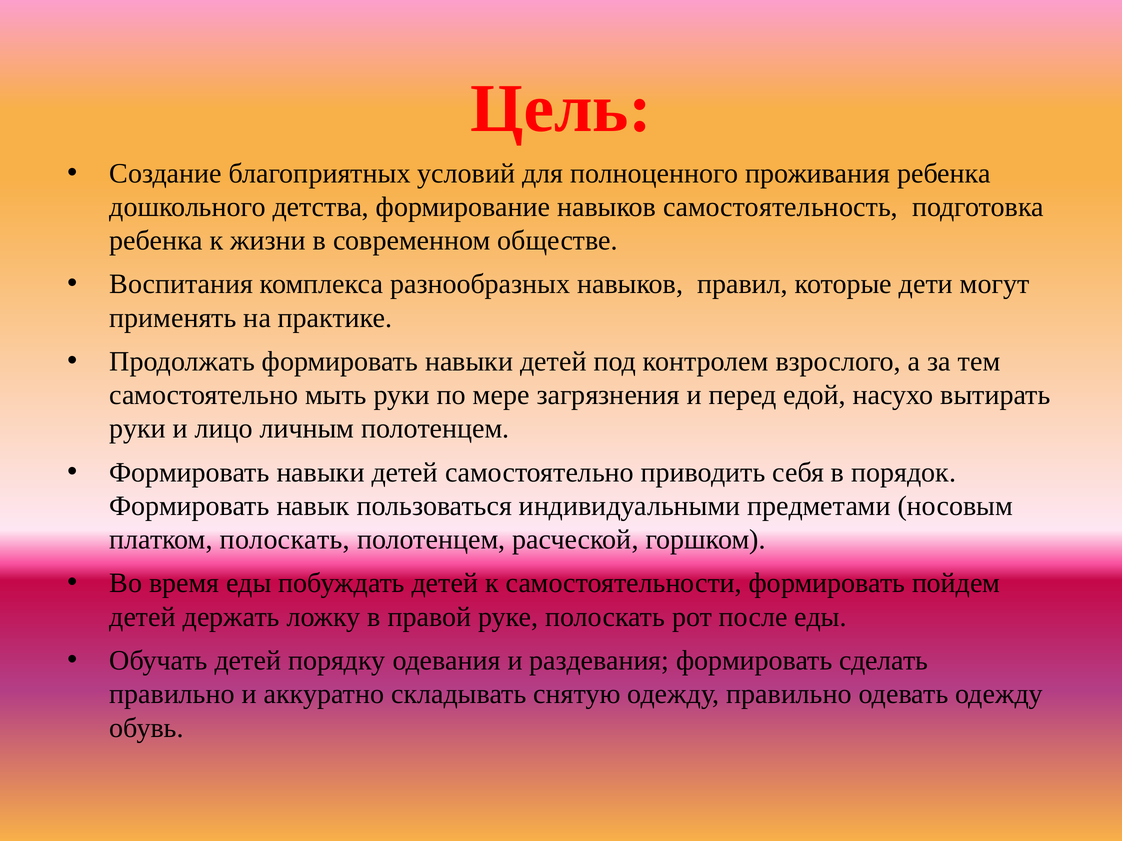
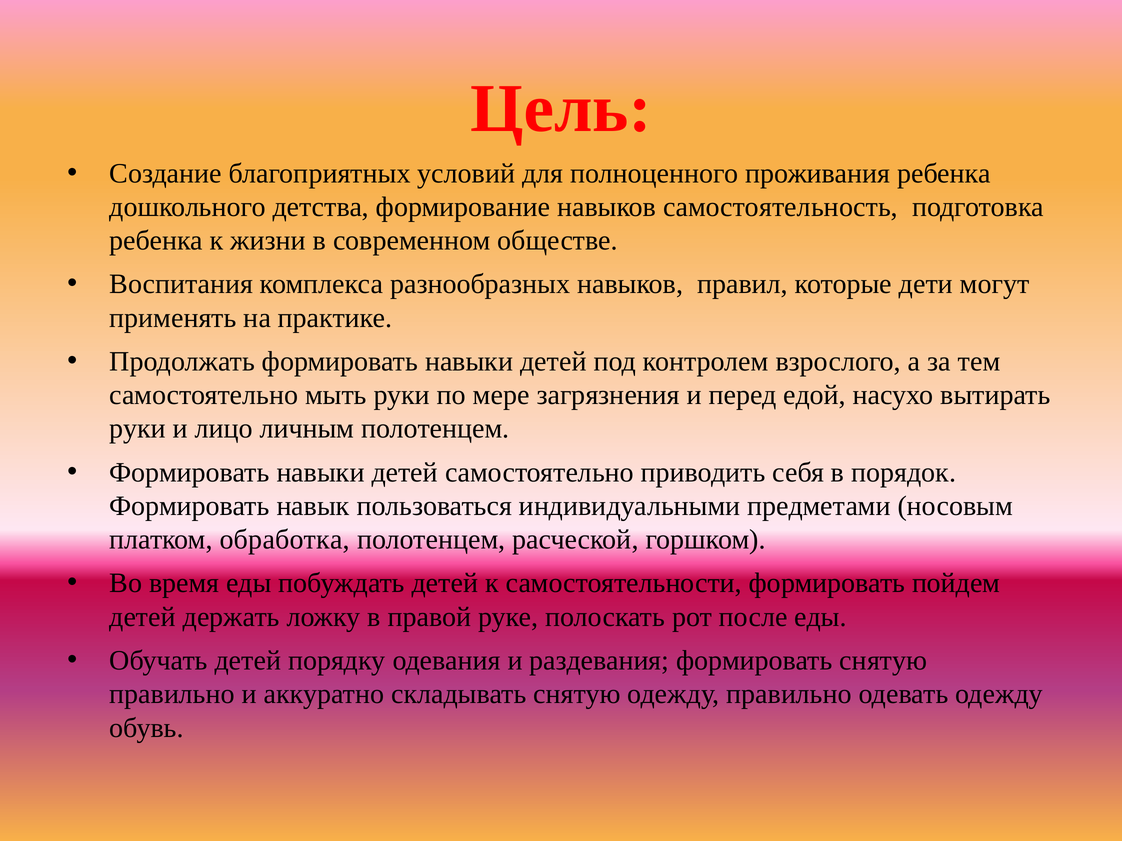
платком полоскать: полоскать -> обработка (285, 540)
формировать сделать: сделать -> снятую (883, 661)
